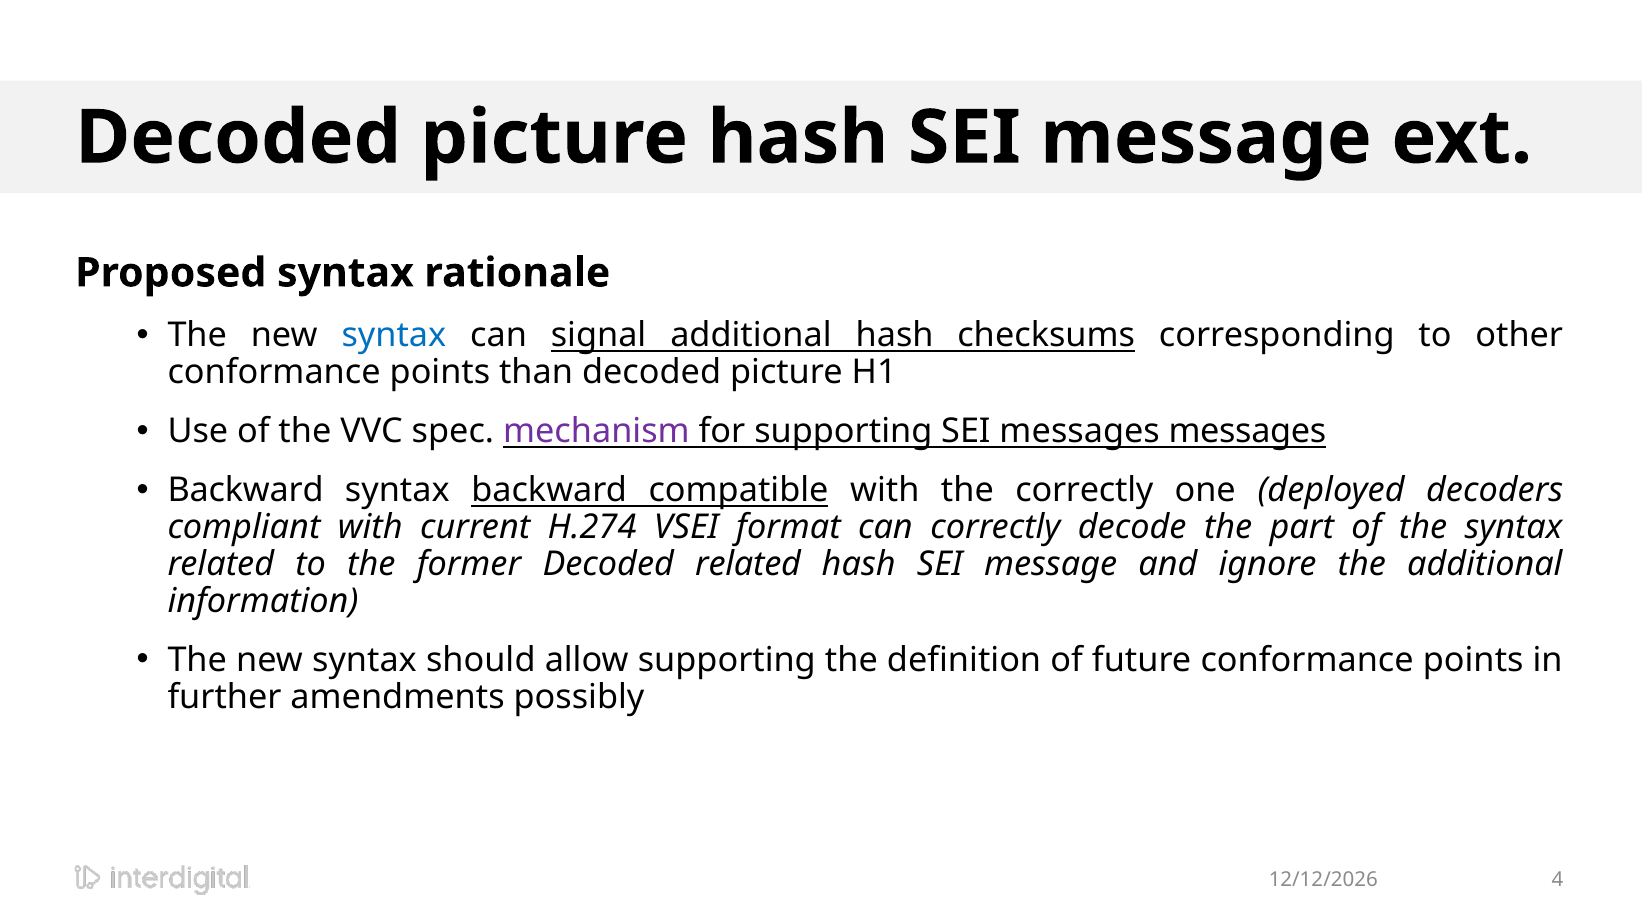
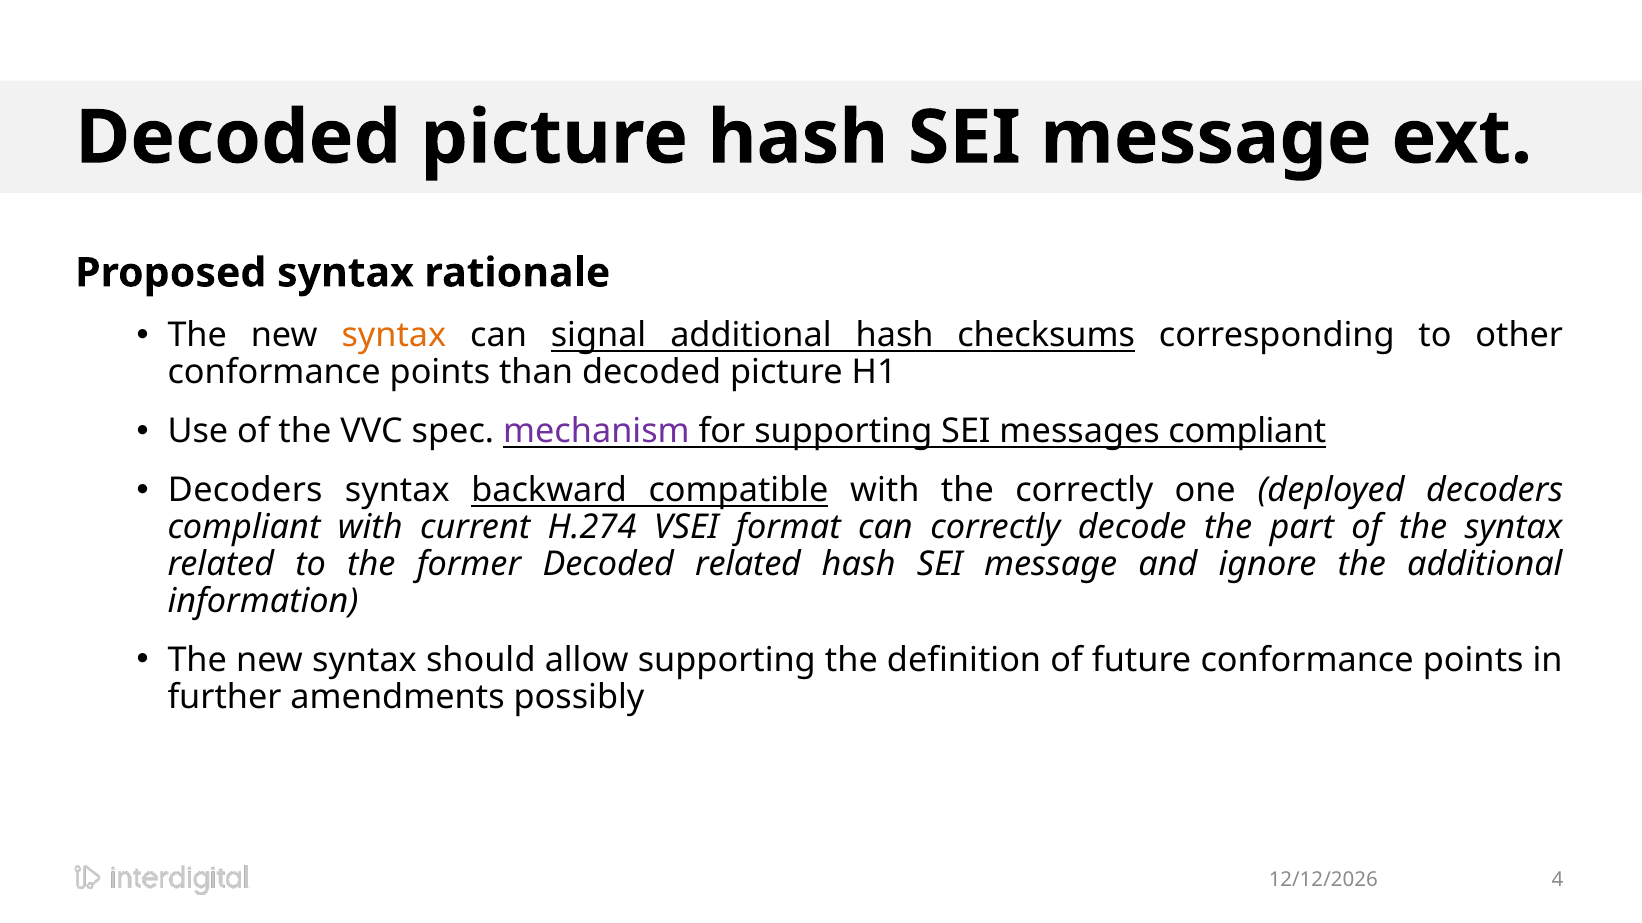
syntax colour: blue -> orange (394, 336)
messages messages: messages -> compliant (1247, 432)
Backward: Backward -> Decoders (245, 491)
